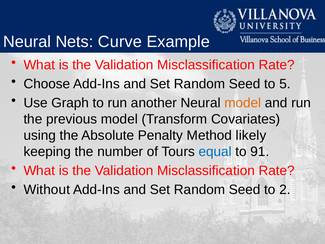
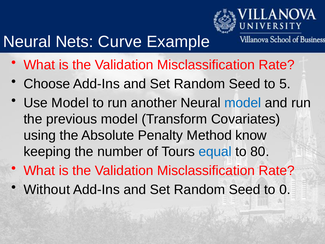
Use Graph: Graph -> Model (70, 103)
model colour: orange -> blue (243, 103)
likely: likely -> know (251, 135)
91: 91 -> 80 (260, 151)
2: 2 -> 0 (285, 189)
